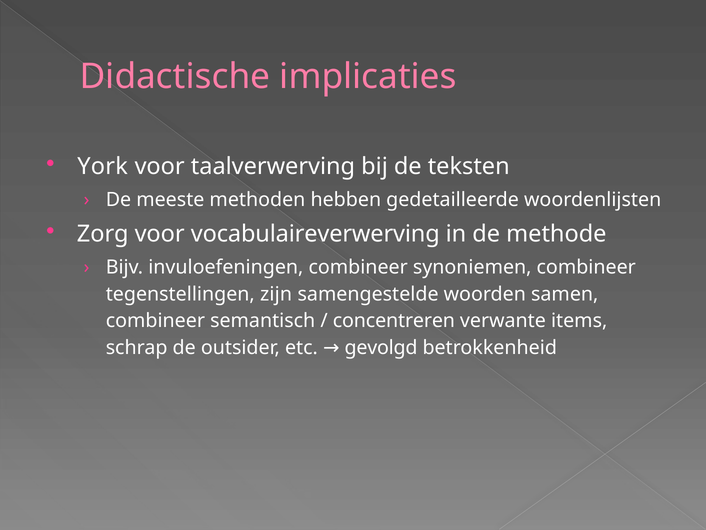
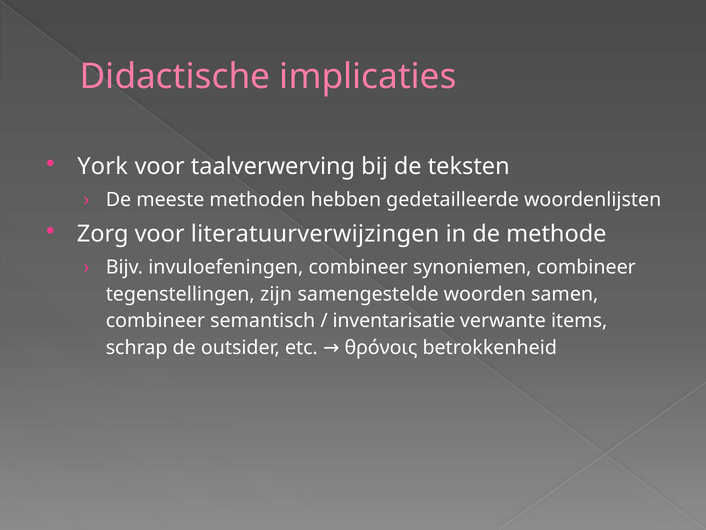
vocabulaireverwerving: vocabulaireverwerving -> literatuurverwijzingen (315, 234)
concentreren: concentreren -> inventarisatie (394, 321)
gevolgd: gevolgd -> θρόνοις (381, 348)
